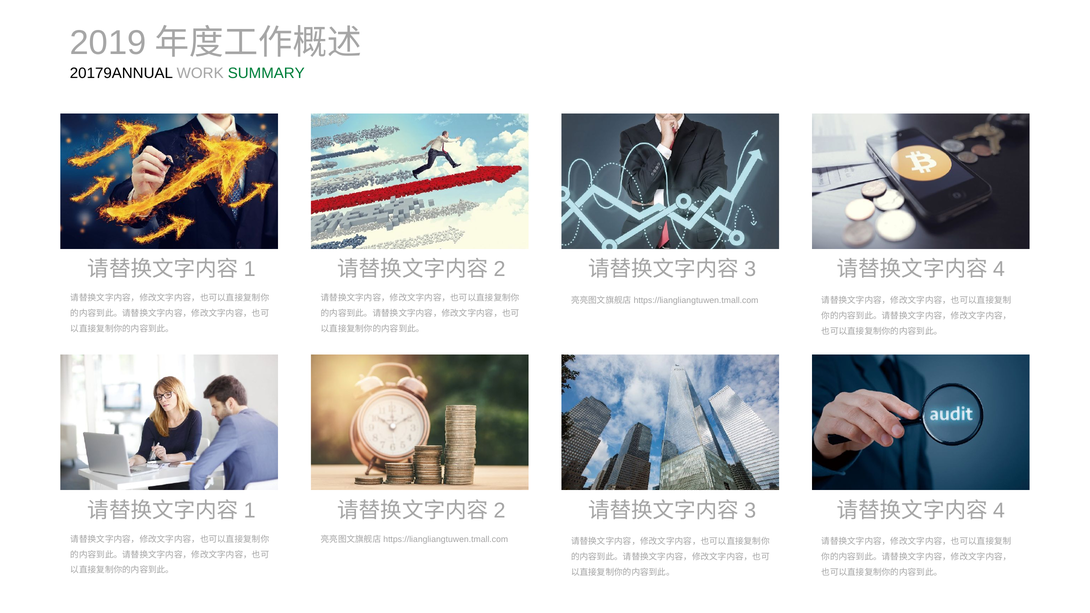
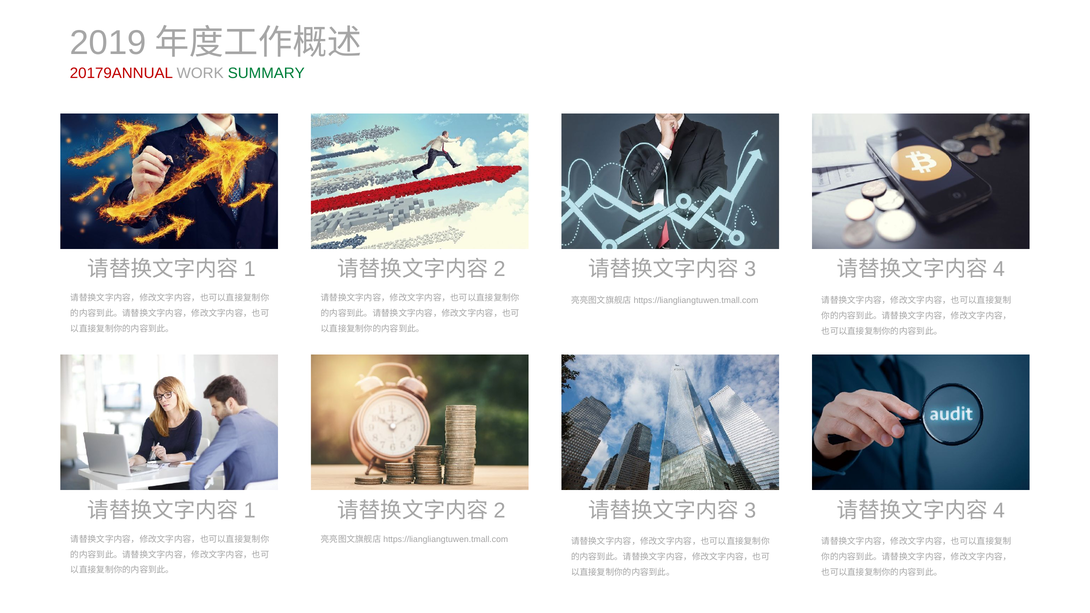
20179ANNUAL colour: black -> red (121, 73)
